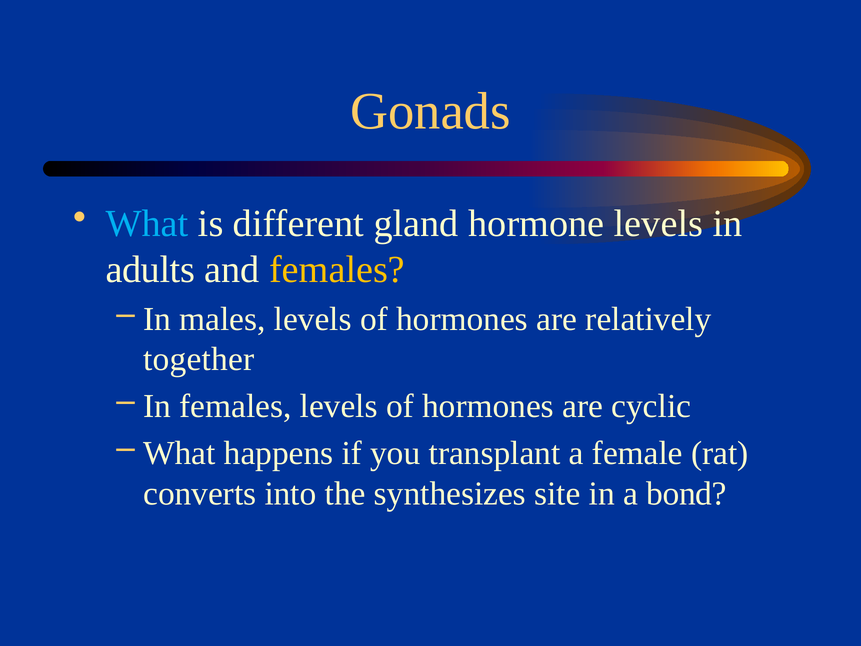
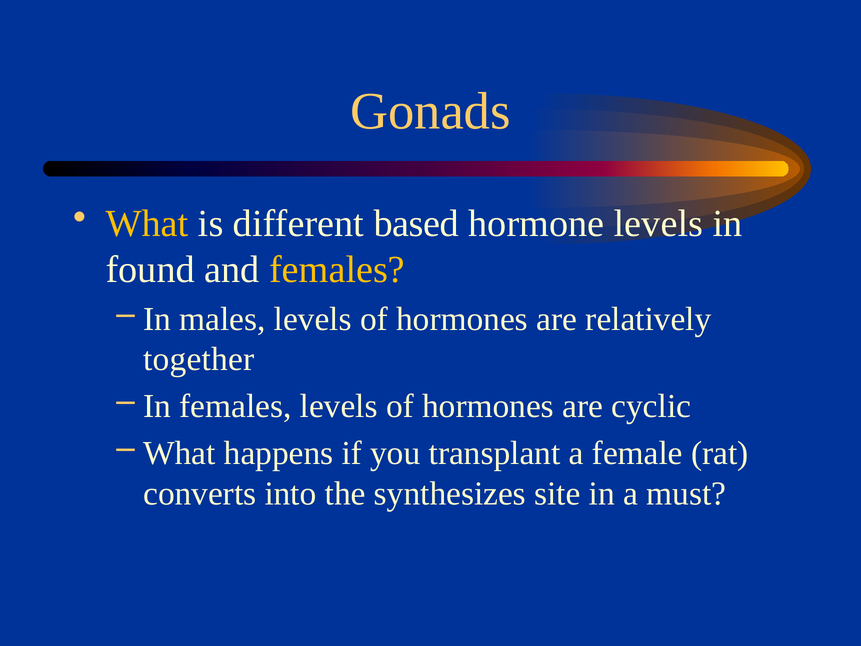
What colour: light blue -> yellow (147, 224)
gland: gland -> based (416, 224)
adults: adults -> found (150, 270)
bond: bond -> must (686, 493)
